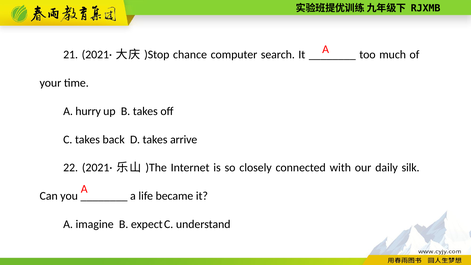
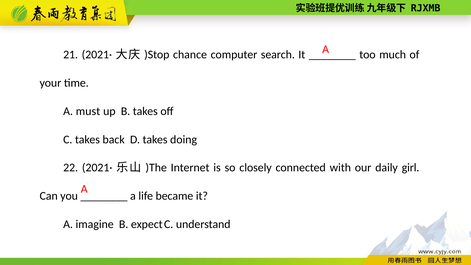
hurry: hurry -> must (88, 111)
arrive: arrive -> doing (184, 139)
silk: silk -> girl (411, 168)
